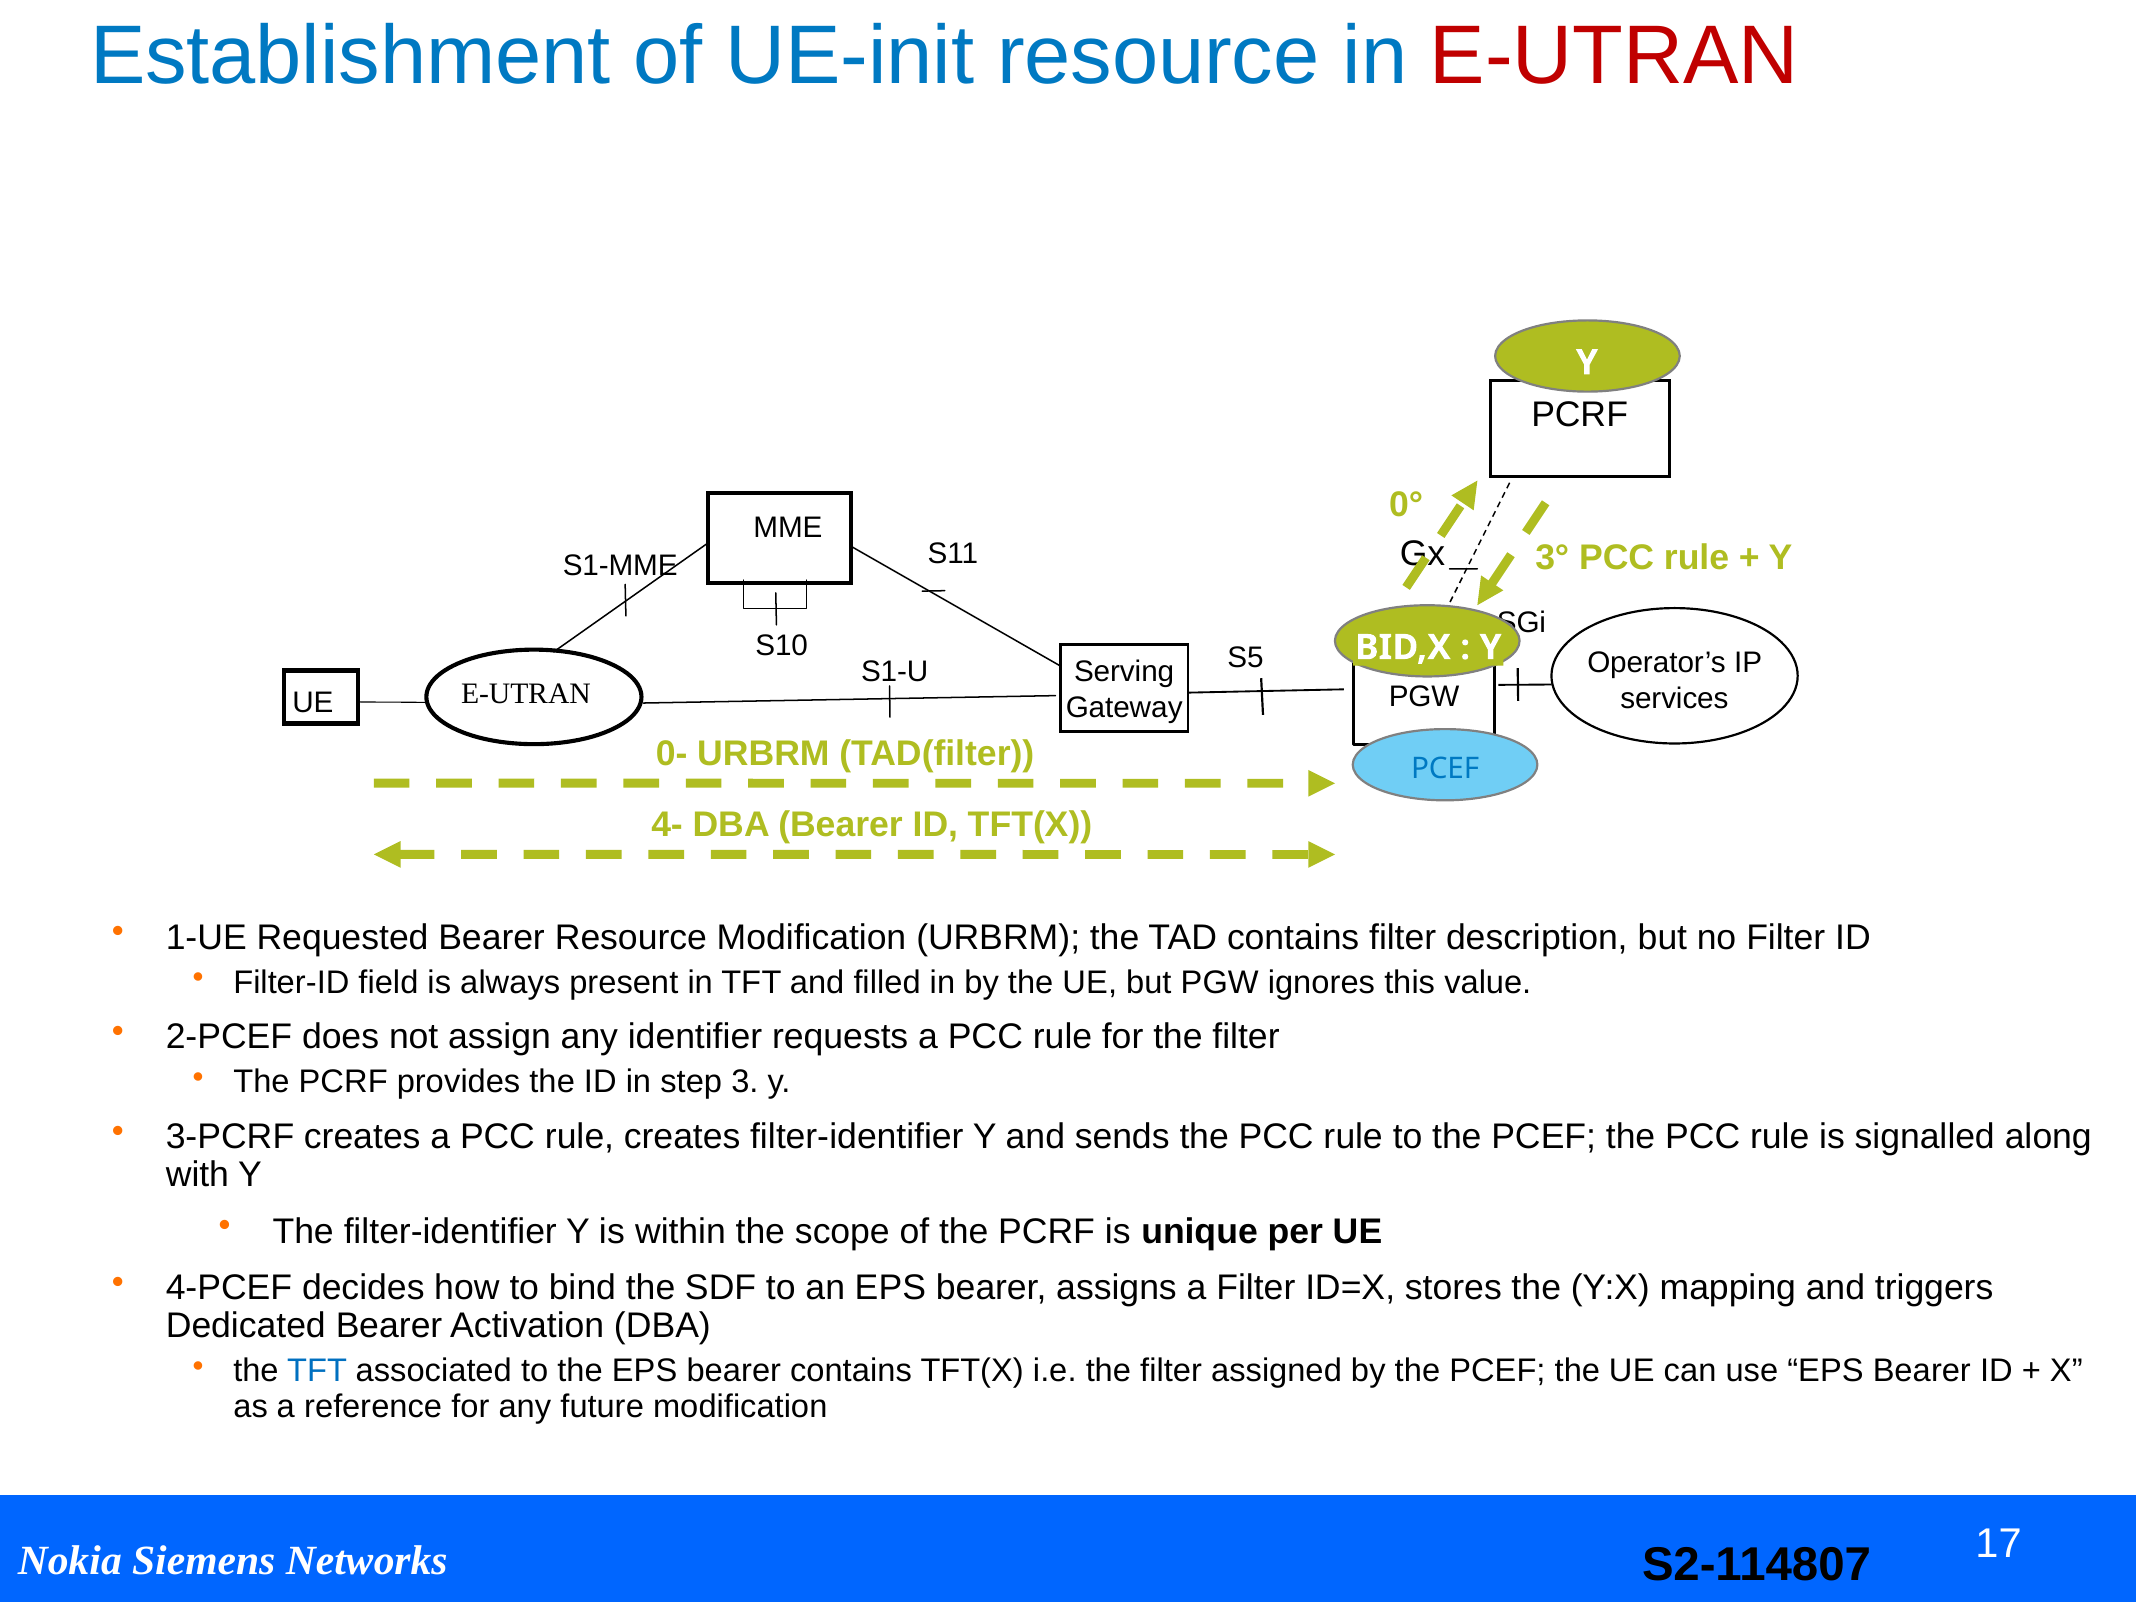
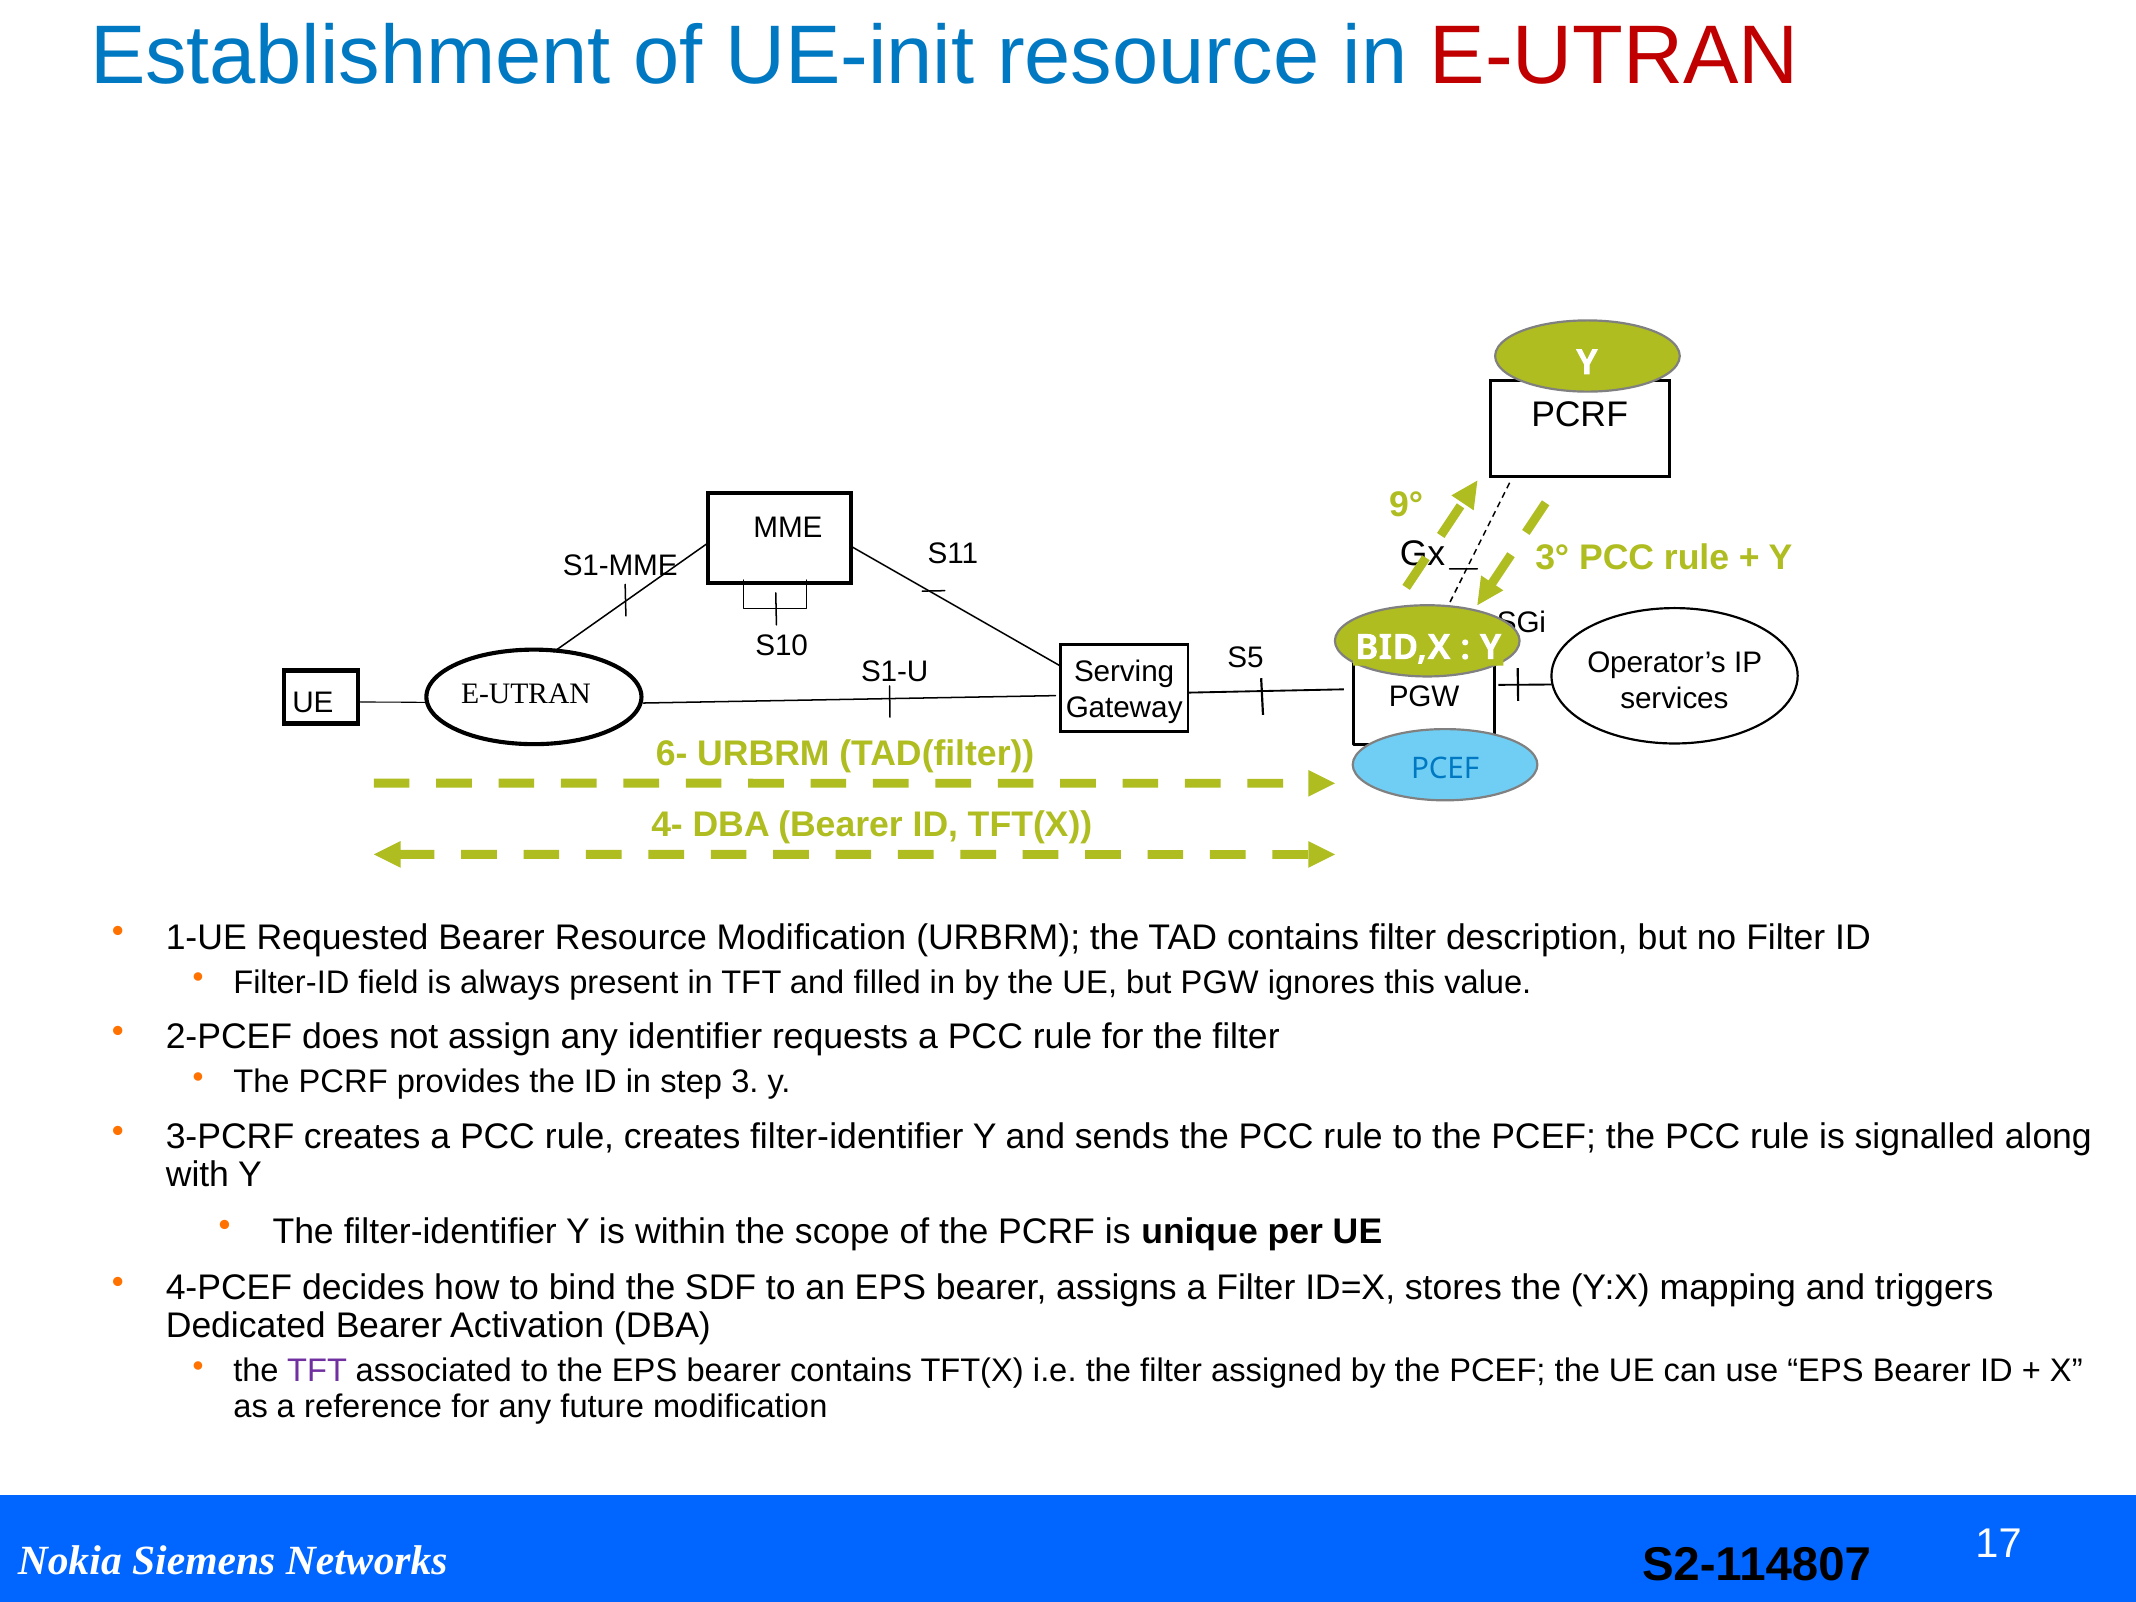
0°: 0° -> 9° (1406, 504)
0-: 0- -> 6- (672, 754)
TFT colour: blue -> purple (317, 1371)
